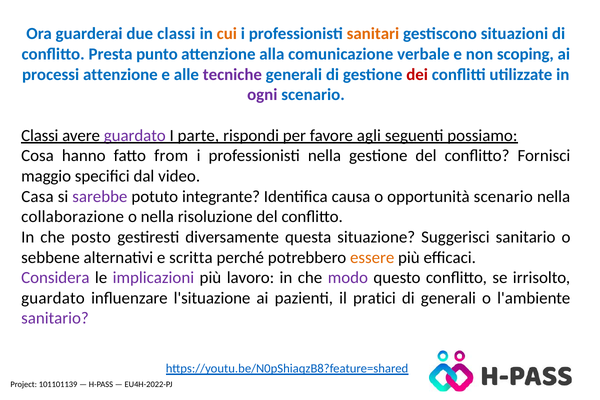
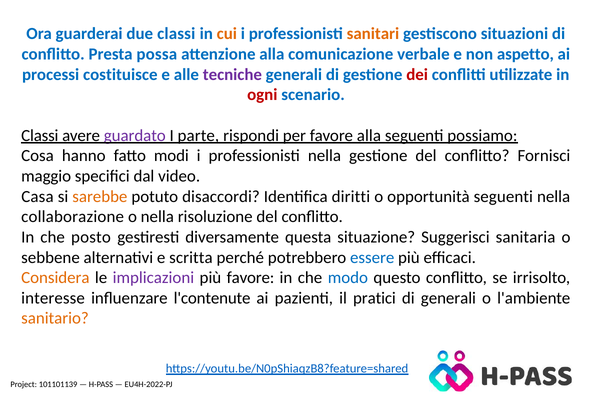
punto: punto -> possa (157, 54)
scoping: scoping -> aspetto (525, 54)
processi attenzione: attenzione -> costituisce (120, 75)
ogni colour: purple -> red (262, 95)
favore agli: agli -> alla (369, 135)
from: from -> modi (171, 156)
sarebbe colour: purple -> orange (100, 196)
integrante: integrante -> disaccordi (221, 196)
causa: causa -> diritti (351, 196)
opportunità scenario: scenario -> seguenti (503, 196)
Suggerisci sanitario: sanitario -> sanitaria (526, 237)
essere colour: orange -> blue (372, 257)
Considera colour: purple -> orange (55, 278)
più lavoro: lavoro -> favore (251, 278)
modo colour: purple -> blue (348, 278)
guardato: guardato -> interesse (53, 298)
l'situazione: l'situazione -> l'contenute (212, 298)
sanitario colour: purple -> orange (55, 318)
